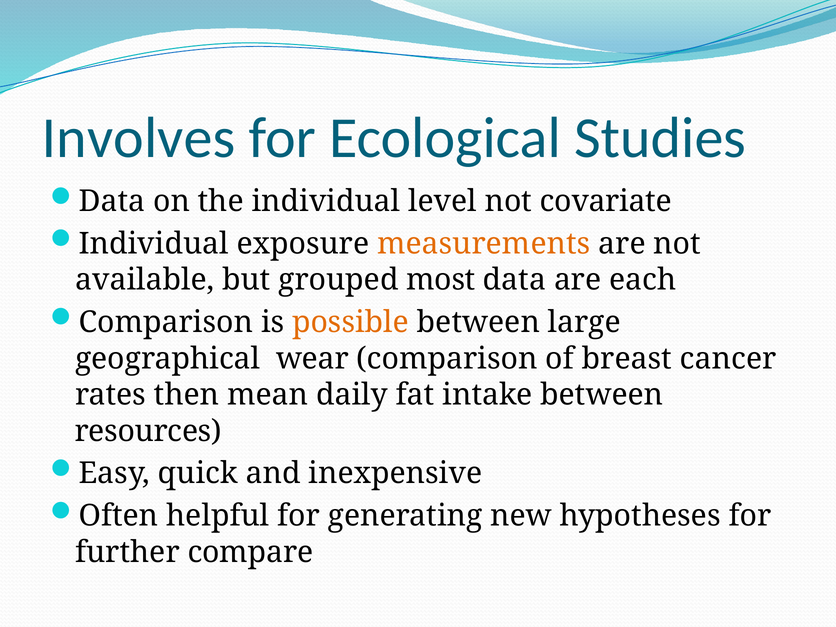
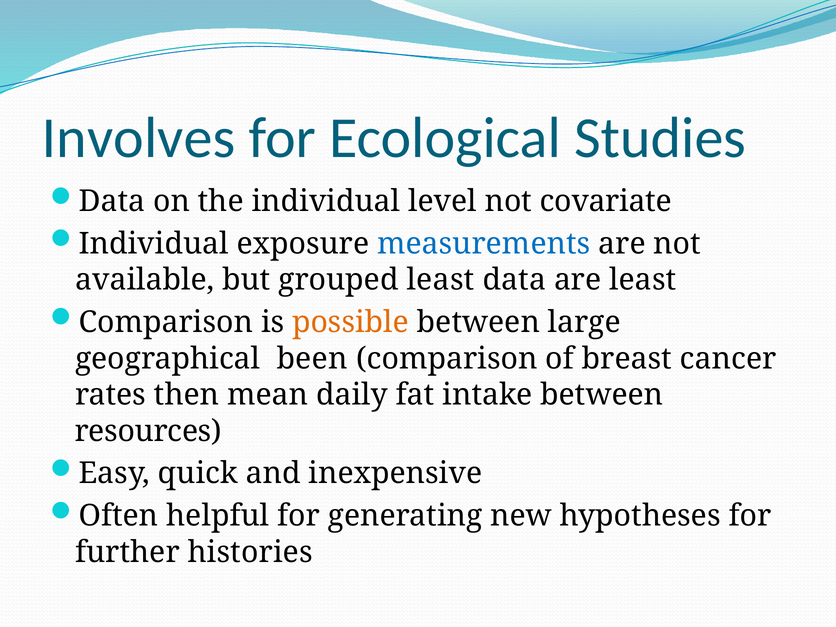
measurements colour: orange -> blue (484, 244)
grouped most: most -> least (441, 280)
are each: each -> least (643, 280)
wear: wear -> been (312, 359)
compare: compare -> histories (250, 552)
